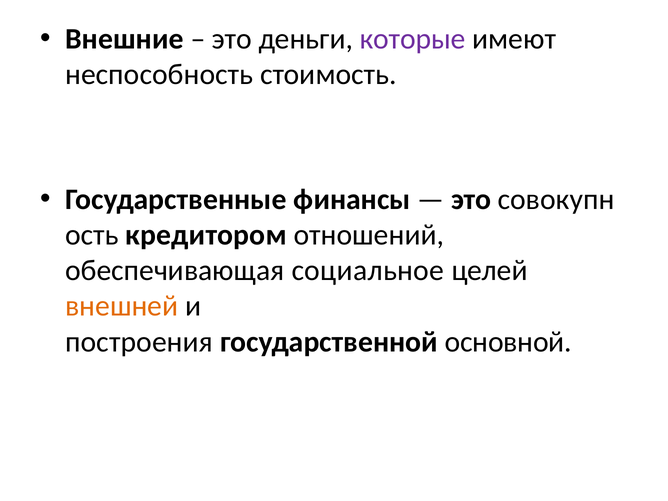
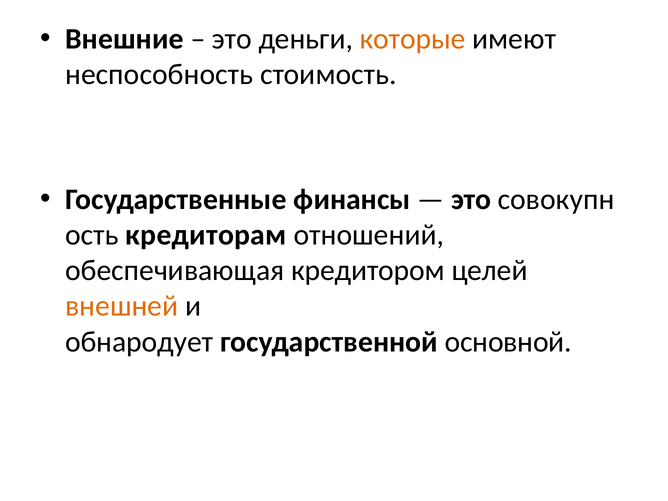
которые colour: purple -> orange (413, 39)
кредитором: кредитором -> кредиторам (206, 235)
социальное: социальное -> кредитором (368, 271)
построения: построения -> обнародует (139, 342)
